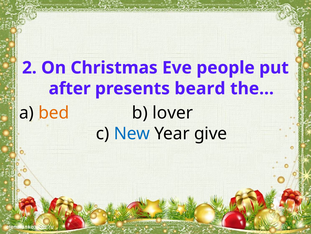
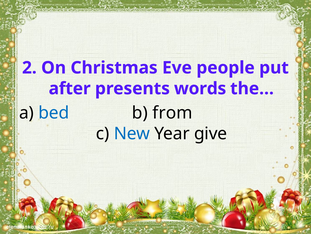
beard: beard -> words (200, 88)
bed colour: orange -> blue (54, 112)
lover: lover -> from (173, 112)
